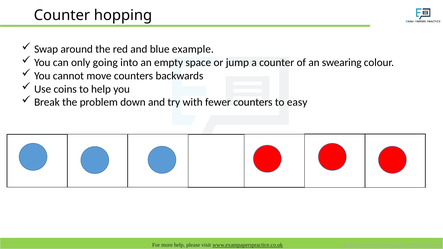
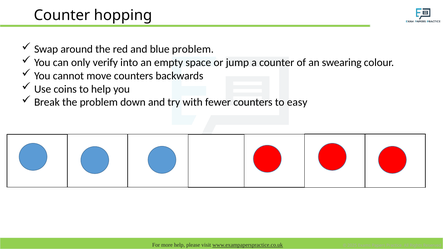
blue example: example -> problem (193, 49)
going: going -> verify (105, 63)
